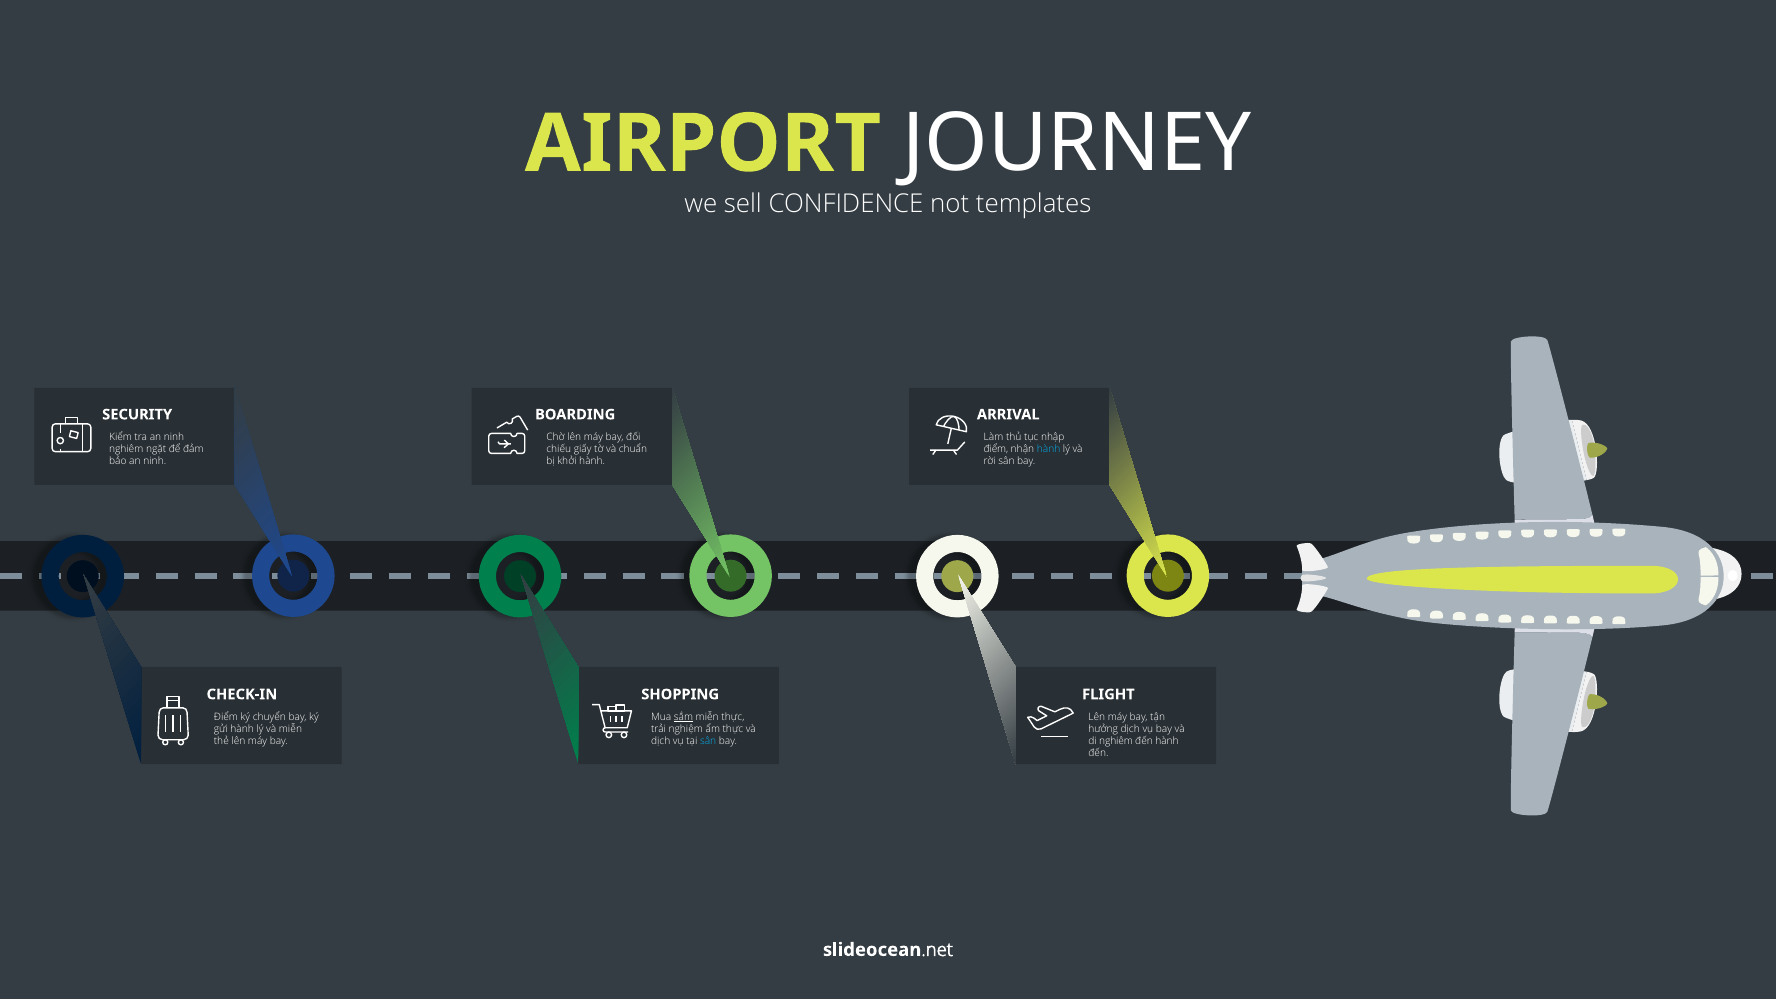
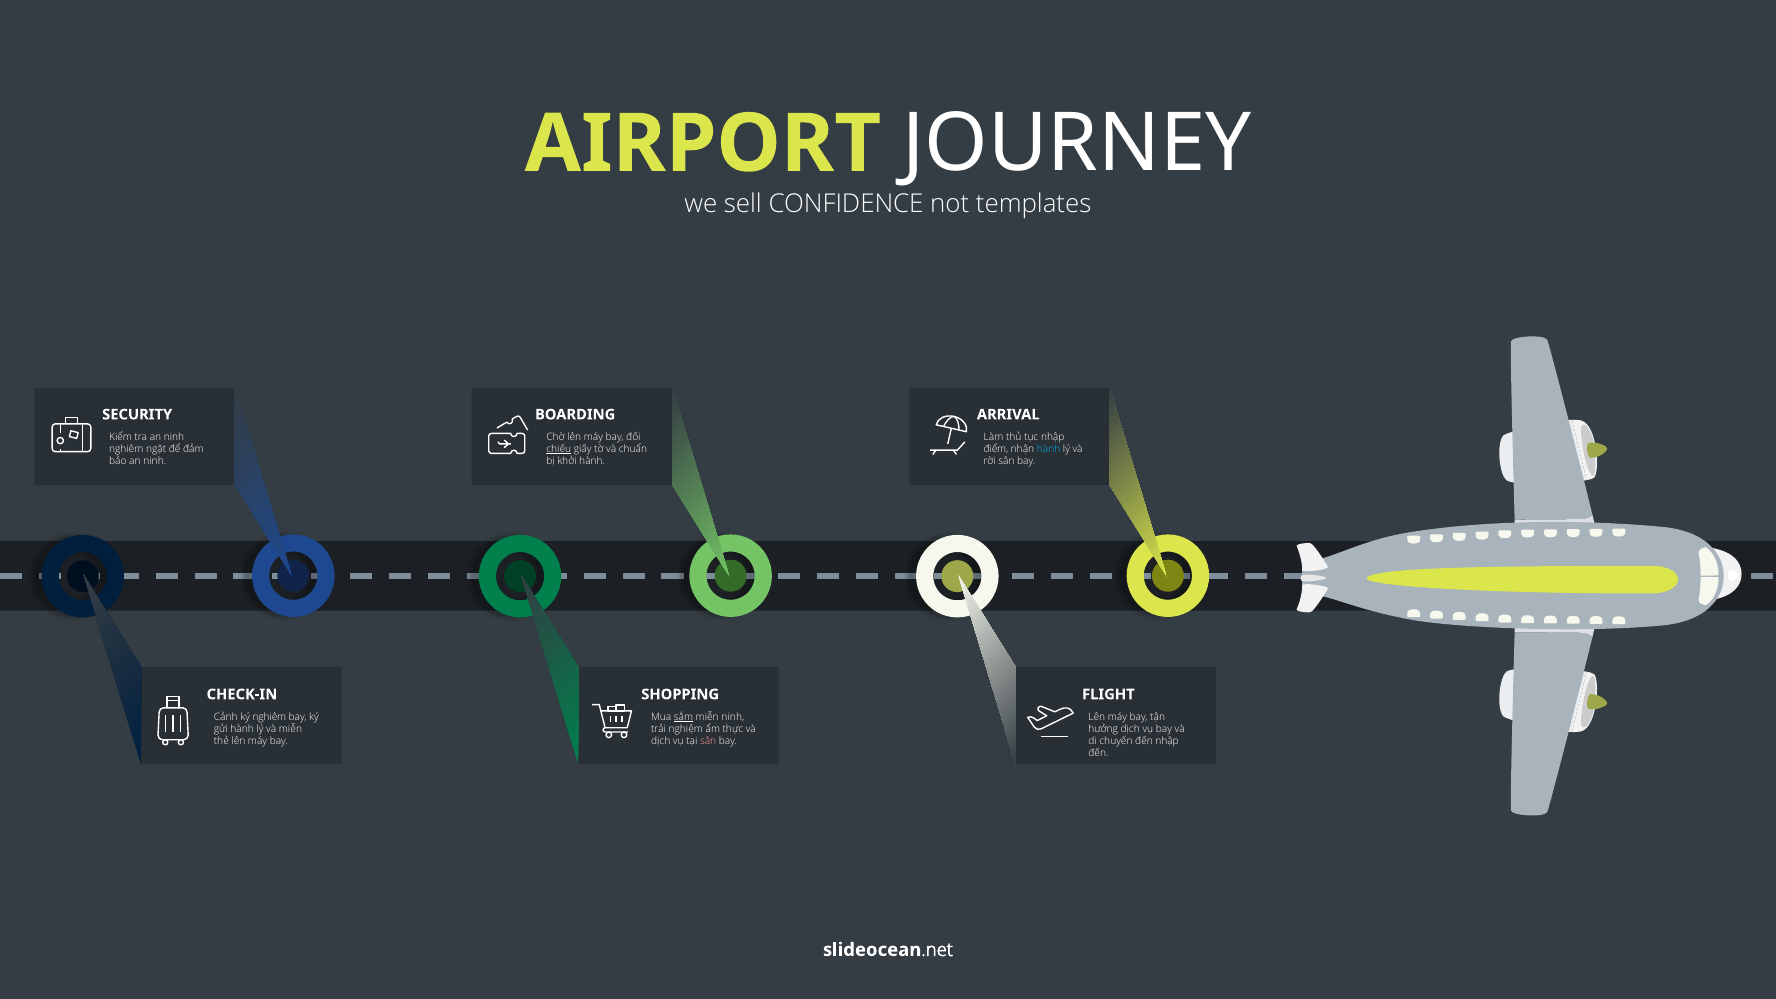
chiếu underline: none -> present (559, 449)
Điểm: Điểm -> Cảnh (226, 717)
ký chuyển: chuyển -> nghiêm (269, 717)
miễn thực: thực -> ninh (733, 717)
sân colour: light blue -> pink (708, 741)
di nghiêm: nghiêm -> chuyến (1116, 741)
đến hành: hành -> nhập (1167, 741)
